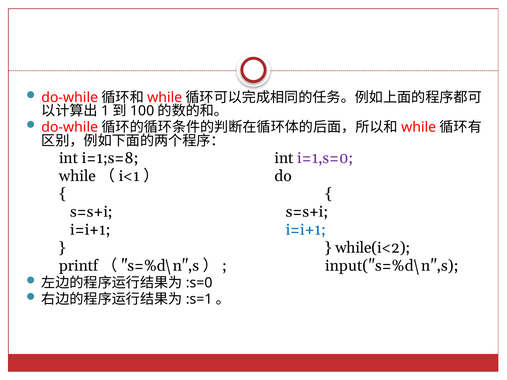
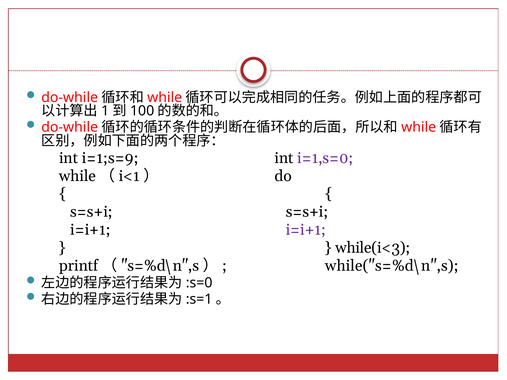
i=1;s=8: i=1;s=8 -> i=1;s=9 (110, 158)
i=i+1 colour: blue -> purple (306, 230)
while(i<2: while(i<2 -> while(i<3 (373, 248)
input("s=%d\n",s: input("s=%d\n",s -> while("s=%d\n",s (392, 266)
